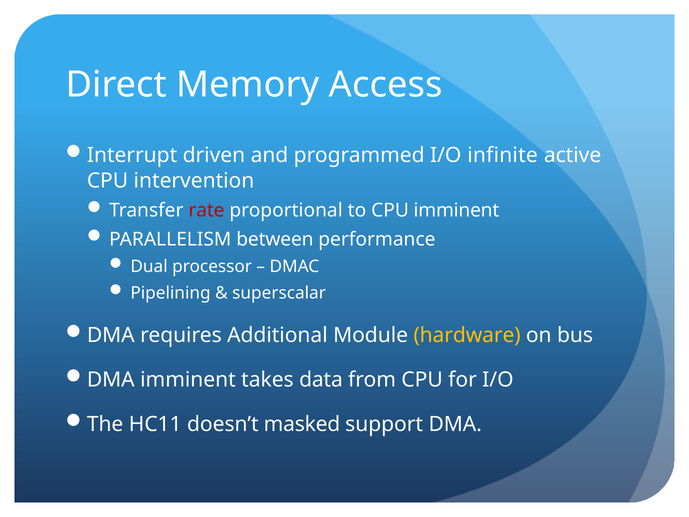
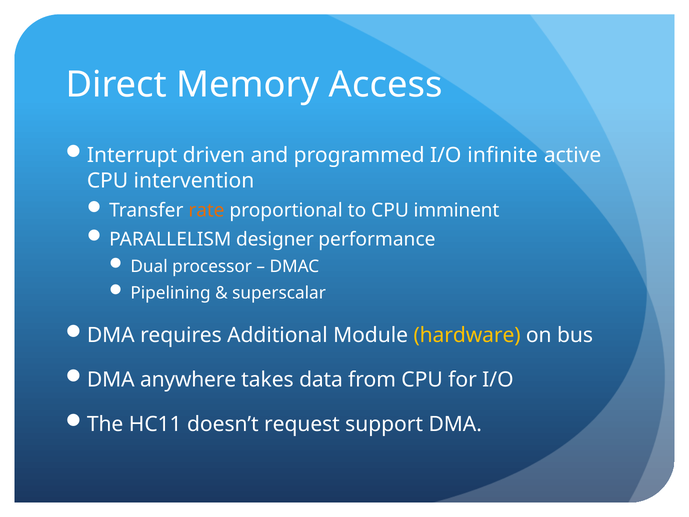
rate colour: red -> orange (207, 210)
between: between -> designer (275, 239)
DMA imminent: imminent -> anywhere (188, 380)
masked: masked -> request (302, 424)
